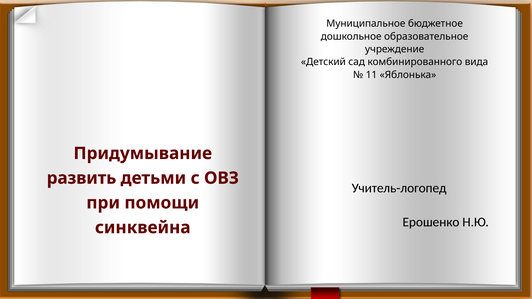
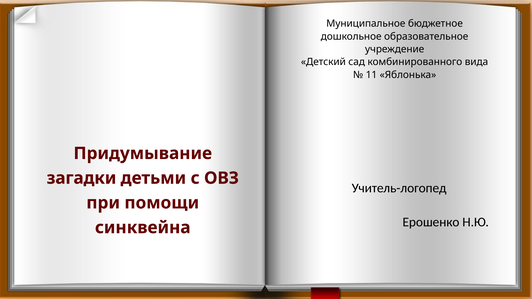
развить: развить -> загадки (81, 178)
